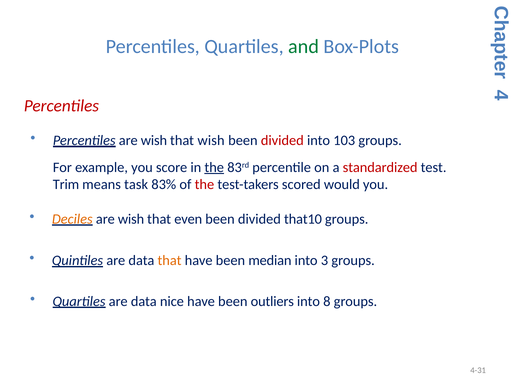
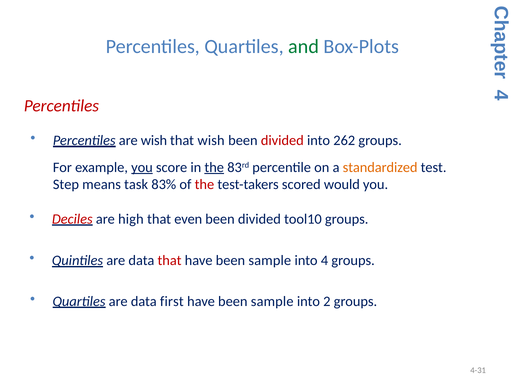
103: 103 -> 262 (344, 140)
you underline: none -> present (142, 167)
standardized colour: red -> orange (380, 167)
Trim: Trim -> Step (66, 184)
Deciles colour: orange -> red (72, 219)
wish: wish -> high (131, 219)
that10: that10 -> tool10 (303, 219)
that colour: orange -> red (170, 260)
median: median -> sample (270, 260)
into 3: 3 -> 4 (324, 260)
nice: nice -> first (172, 301)
outliers: outliers -> sample (272, 301)
8: 8 -> 2 (327, 301)
